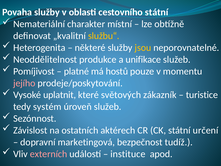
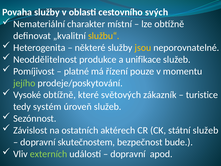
cestovního státní: státní -> svých (157, 12)
hostů: hostů -> řízení (117, 71)
jejího colour: pink -> light green (24, 83)
Vysoké uplatnit: uplatnit -> obtížně (60, 95)
státní určení: určení -> služeb (206, 130)
marketingová: marketingová -> skutečnostem (86, 142)
tudíž: tudíž -> bude (179, 142)
externích colour: pink -> light green (49, 154)
instituce: instituce -> dopravní (128, 154)
